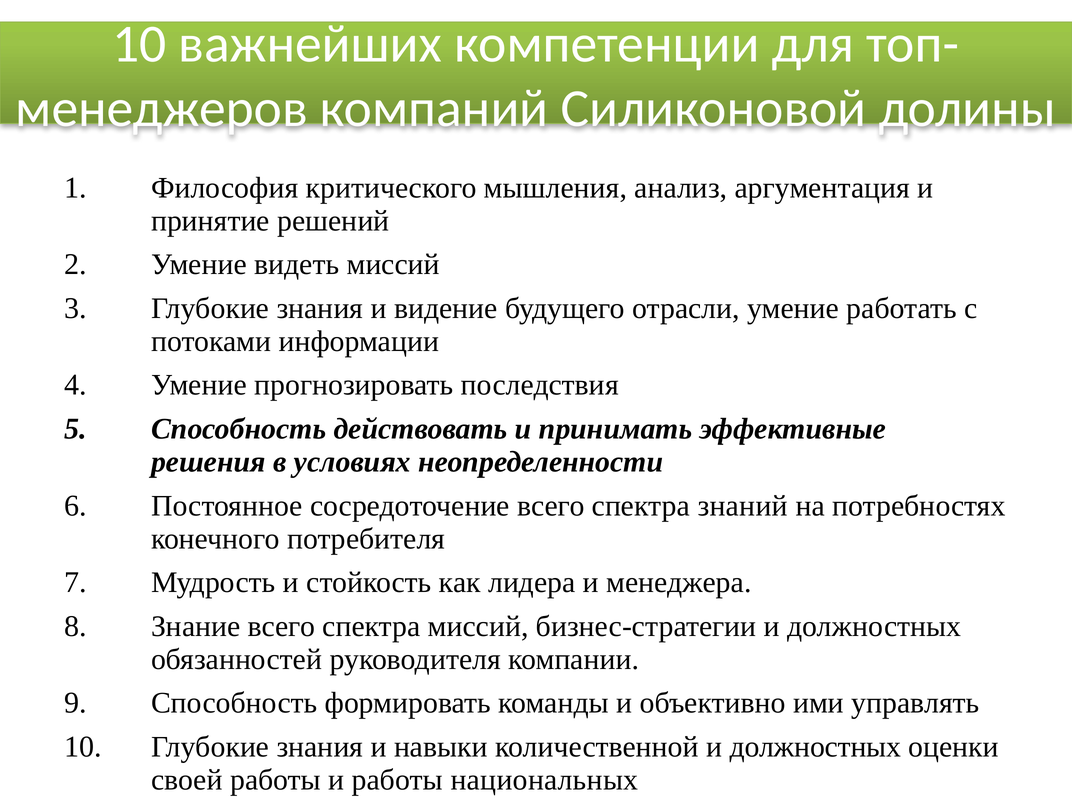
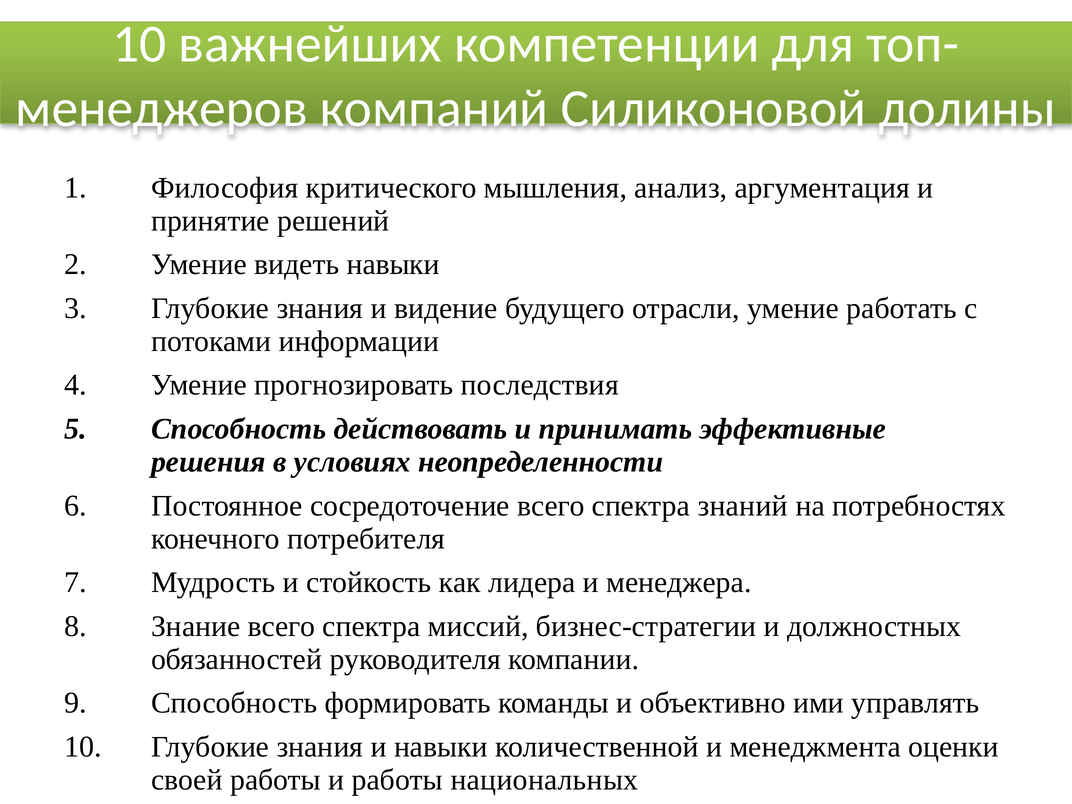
видеть миссий: миссий -> навыки (393, 265)
количественной и должностных: должностных -> менеджмента (815, 747)
